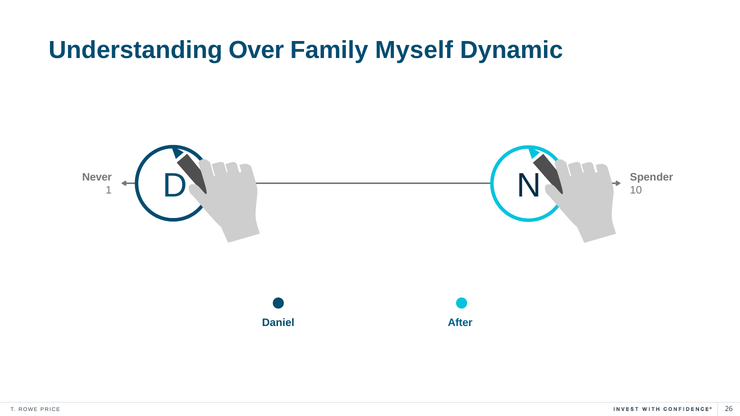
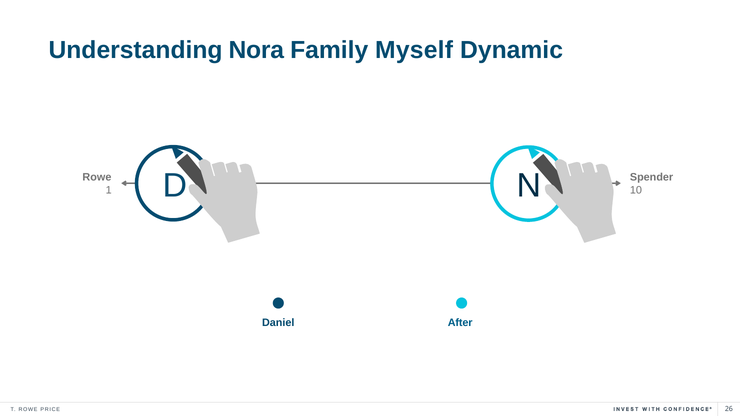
Over: Over -> Nora (256, 50)
Never: Never -> Rowe (97, 177)
